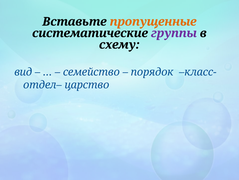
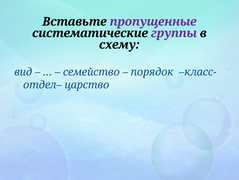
пропущенные colour: orange -> purple (153, 22)
